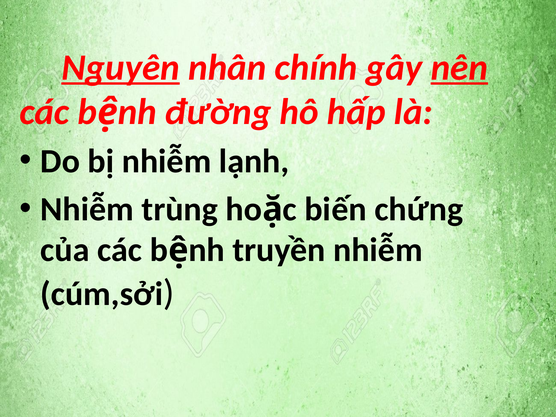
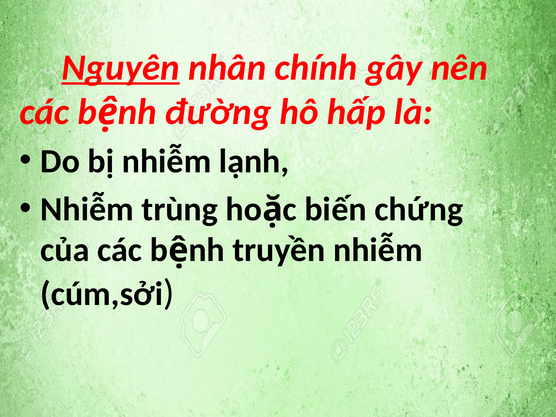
nên underline: present -> none (459, 67)
